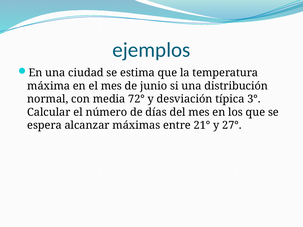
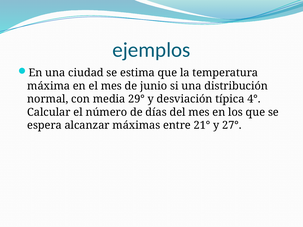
72°: 72° -> 29° (137, 99)
3°: 3° -> 4° (254, 99)
